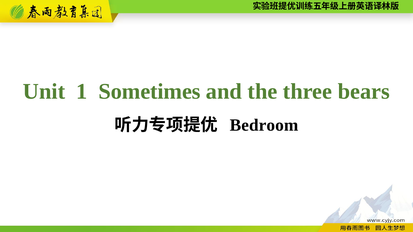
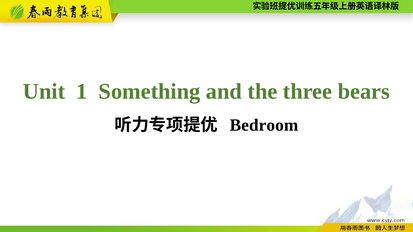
Sometimes: Sometimes -> Something (150, 92)
